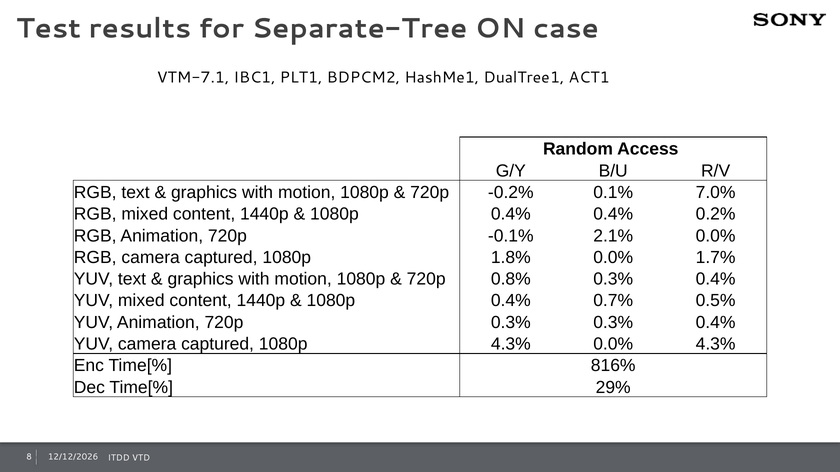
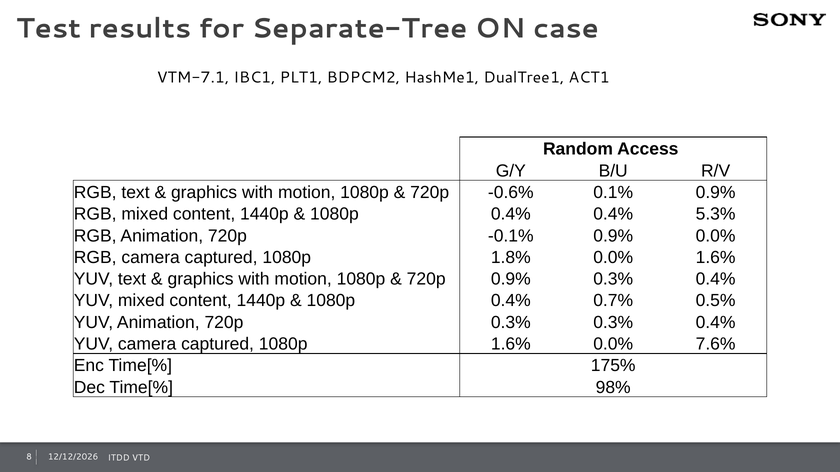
-0.2%: -0.2% -> -0.6% (511, 192)
0.1% 7.0%: 7.0% -> 0.9% (716, 192)
0.2%: 0.2% -> 5.3% (716, 214)
-0.1% 2.1%: 2.1% -> 0.9% (613, 236)
0.0% 1.7%: 1.7% -> 1.6% (716, 257)
720p 0.8%: 0.8% -> 0.9% (511, 279)
1080p 4.3%: 4.3% -> 1.6% (511, 344)
0.0% 4.3%: 4.3% -> 7.6% (716, 344)
816%: 816% -> 175% (613, 366)
29%: 29% -> 98% (613, 387)
